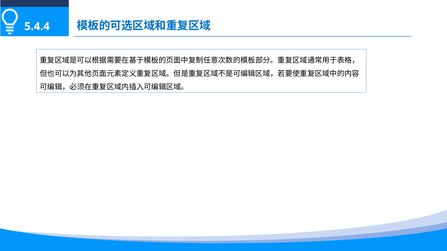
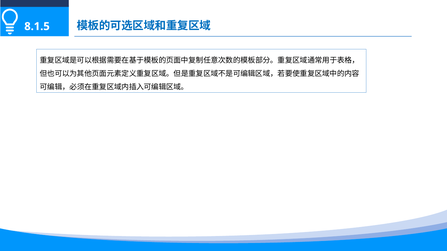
5.4.4: 5.4.4 -> 8.1.5 (37, 26)
